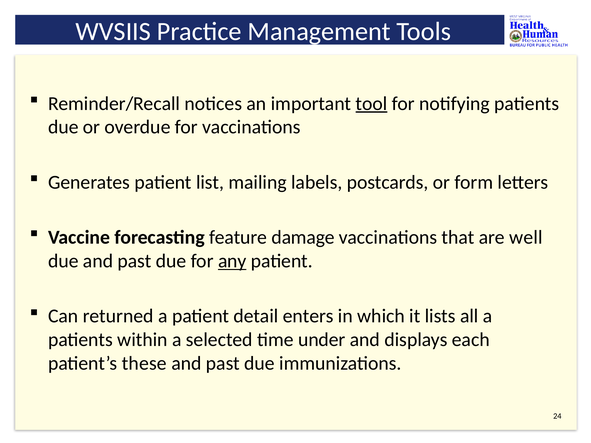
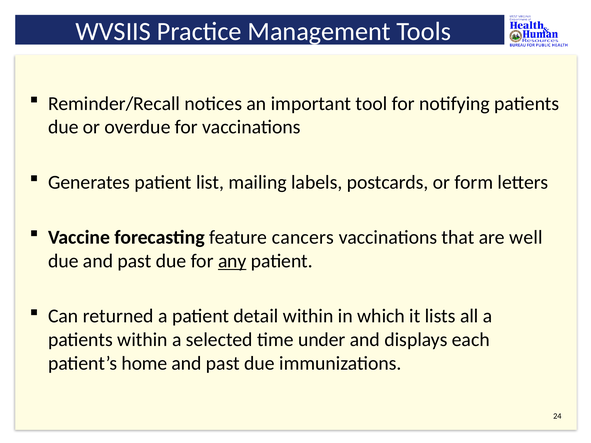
tool underline: present -> none (371, 104)
damage: damage -> cancers (303, 238)
detail enters: enters -> within (308, 316)
these: these -> home (144, 364)
